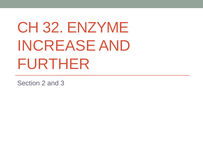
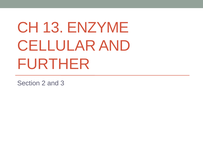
32: 32 -> 13 (53, 28)
INCREASE: INCREASE -> CELLULAR (57, 46)
